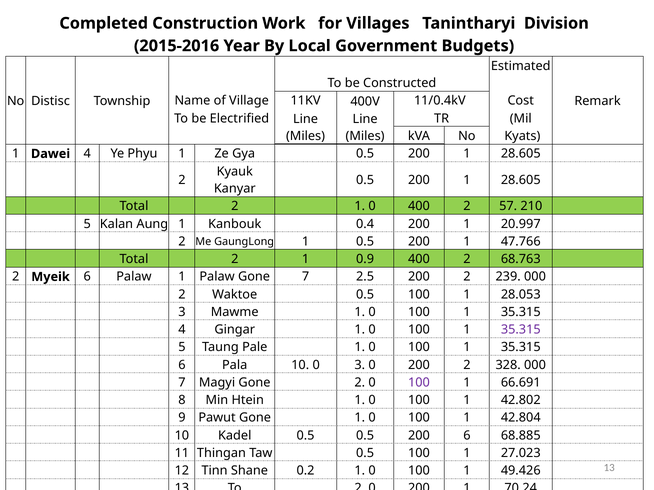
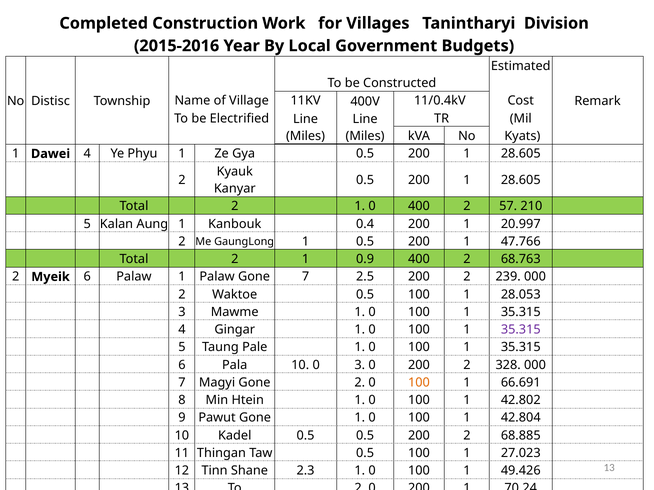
100 colour: purple -> orange (419, 383)
0.5 200 6: 6 -> 2 (467, 436)
0.2: 0.2 -> 2.3 (306, 471)
